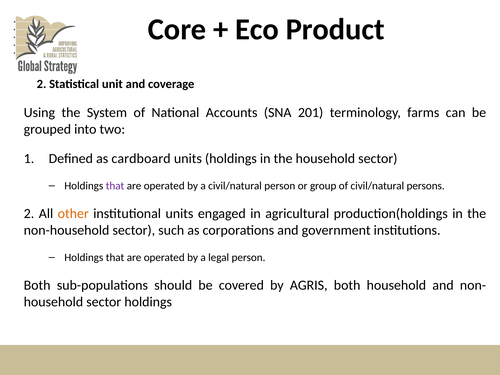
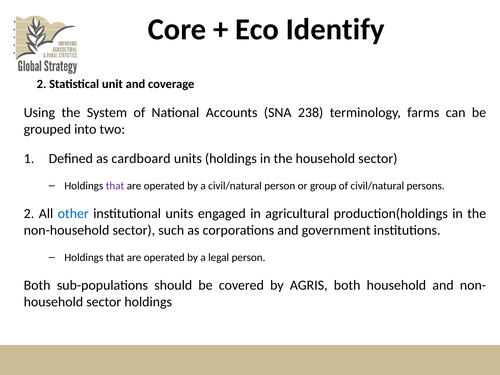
Product: Product -> Identify (335, 29)
201: 201 -> 238 (311, 113)
other colour: orange -> blue (73, 214)
